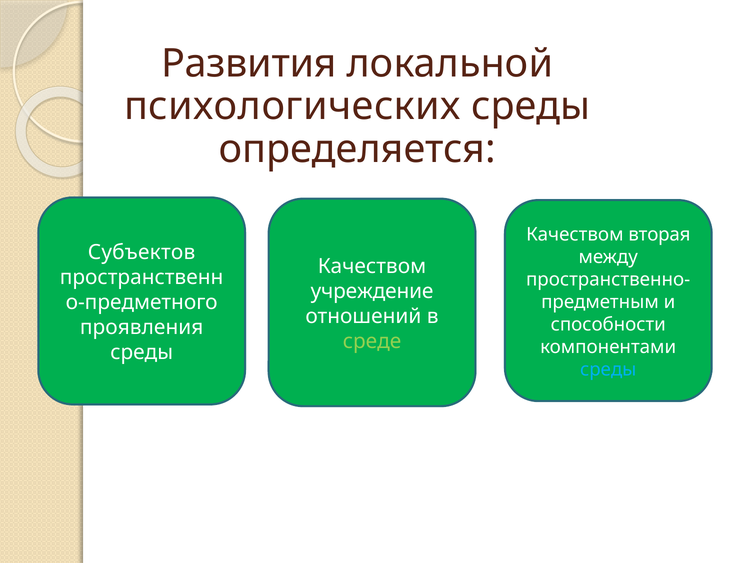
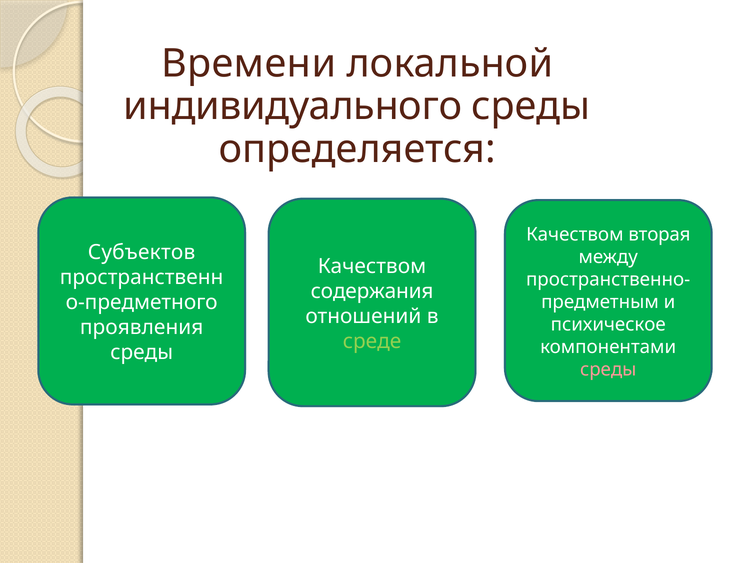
Развития: Развития -> Времени (249, 63)
психологических: психологических -> индивидуального (293, 106)
учреждение: учреждение -> содержания (372, 291)
способности: способности -> психическое (608, 324)
среды colour: light blue -> pink (608, 369)
